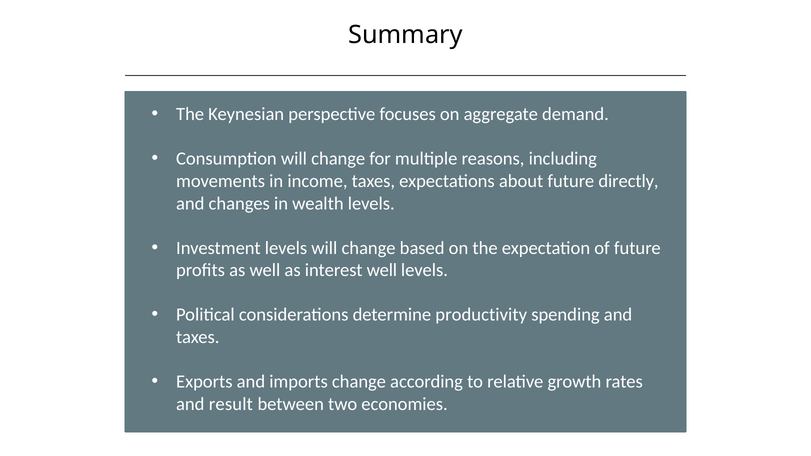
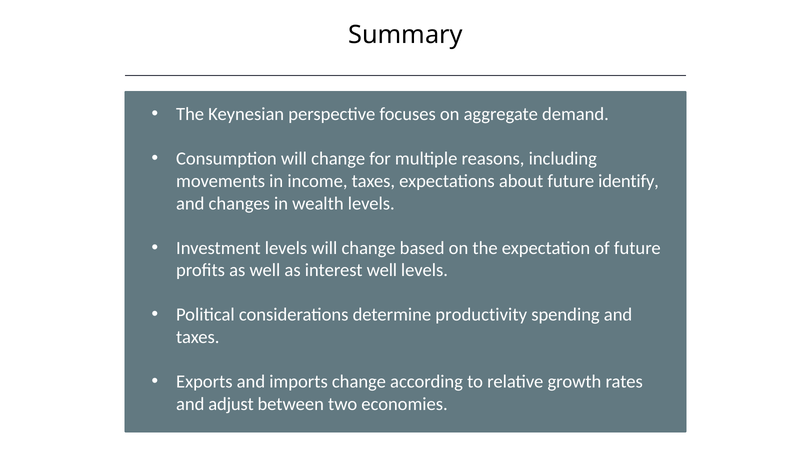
directly: directly -> identify (629, 181)
result: result -> adjust (231, 404)
